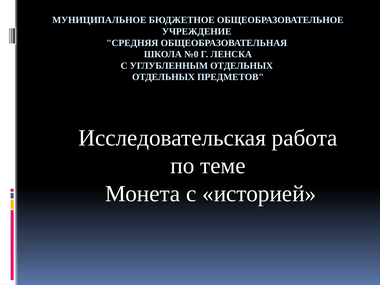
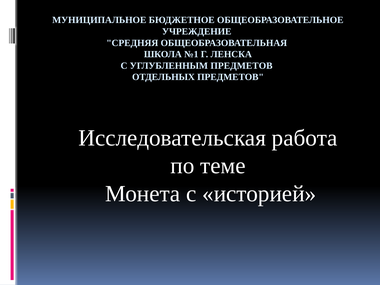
№0: №0 -> №1 (191, 54)
УГЛУБЛЕННЫМ ОТДЕЛЬНЫХ: ОТДЕЛЬНЫХ -> ПРЕДМЕТОВ (242, 66)
